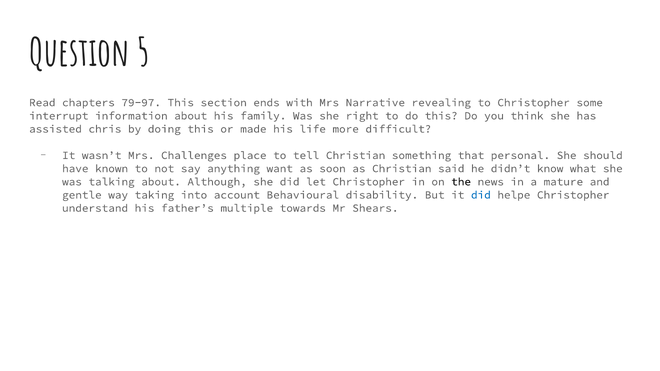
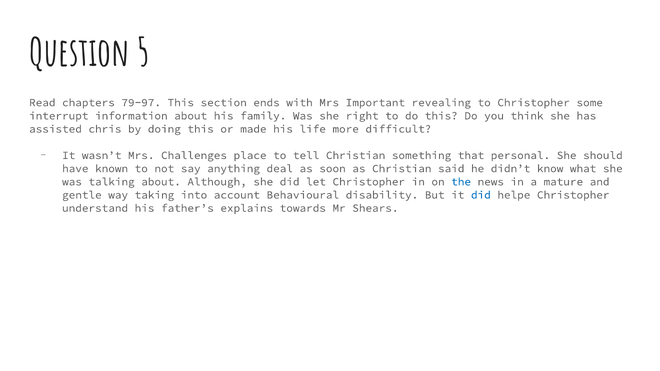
Narrative: Narrative -> Important (375, 103)
want: want -> deal (280, 169)
the colour: black -> blue (461, 182)
multiple: multiple -> explains (247, 208)
